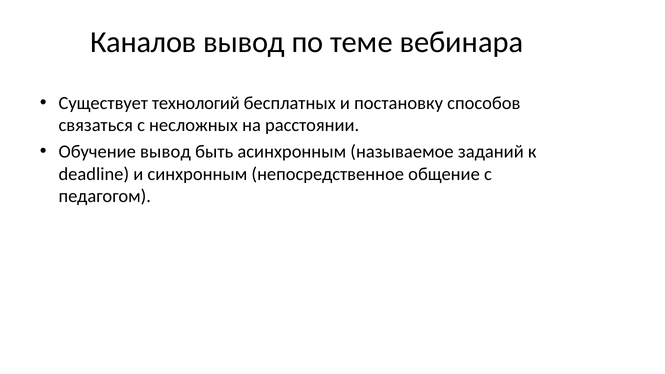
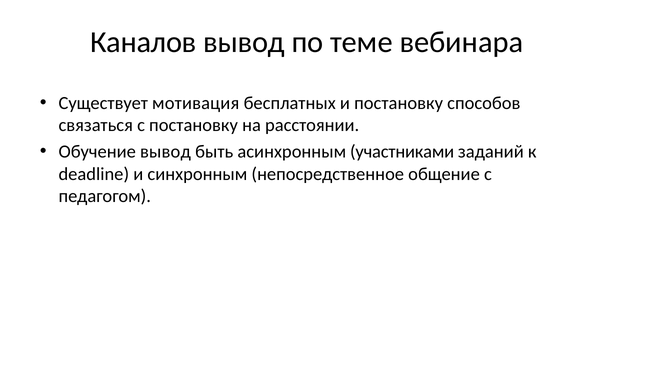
технологий: технологий -> мотивация (196, 103)
с несложных: несложных -> постановку (194, 125)
называемое: называемое -> участниками (402, 152)
